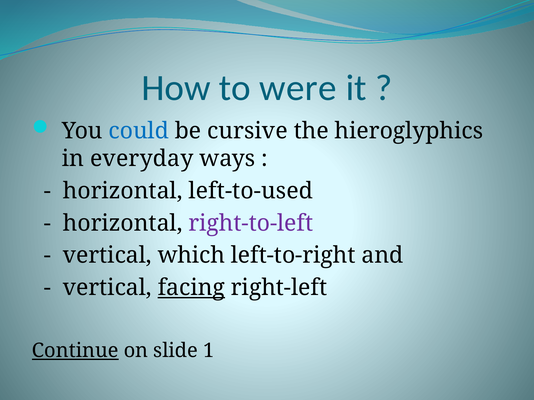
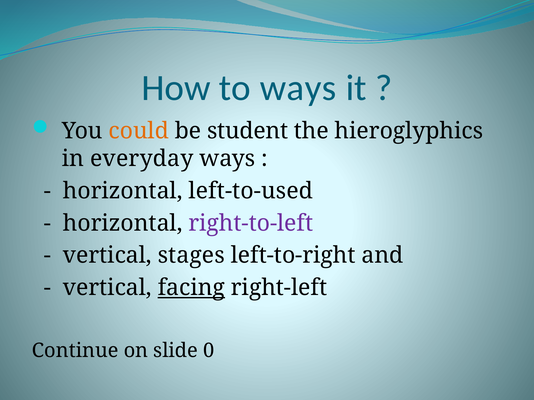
to were: were -> ways (298, 88)
could colour: blue -> orange (139, 131)
cursive: cursive -> student (248, 131)
which: which -> stages (191, 256)
Continue underline: present -> none (75, 351)
1: 1 -> 0 (209, 351)
